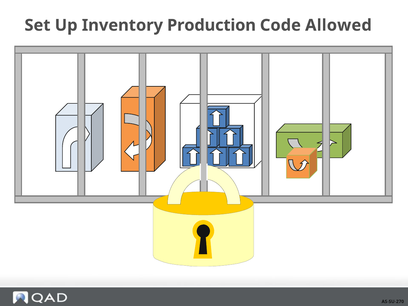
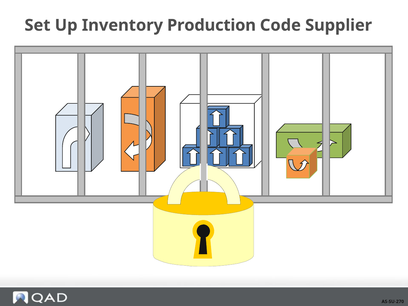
Allowed: Allowed -> Supplier (339, 25)
